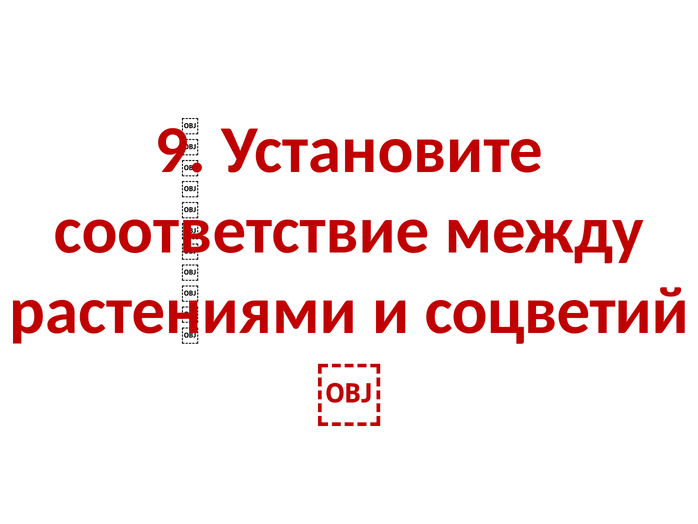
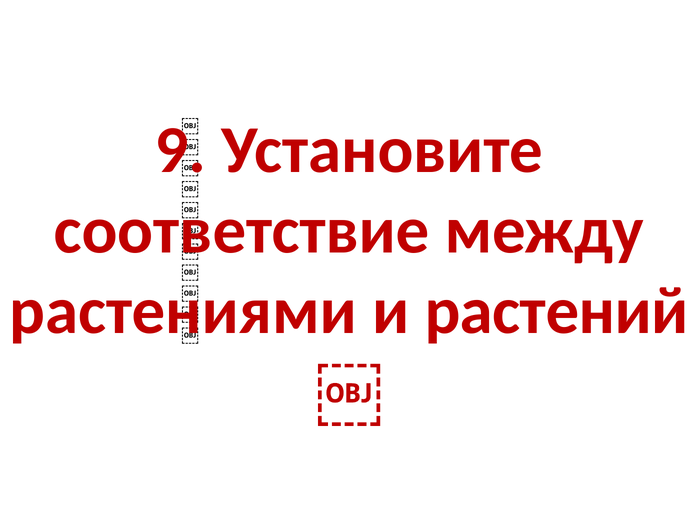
соцветий: соцветий -> растений (557, 311)
